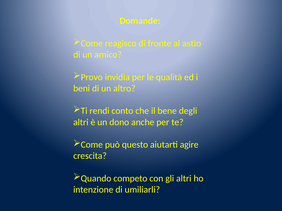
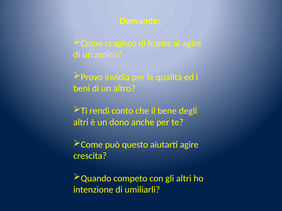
al astio: astio -> agire (192, 43)
